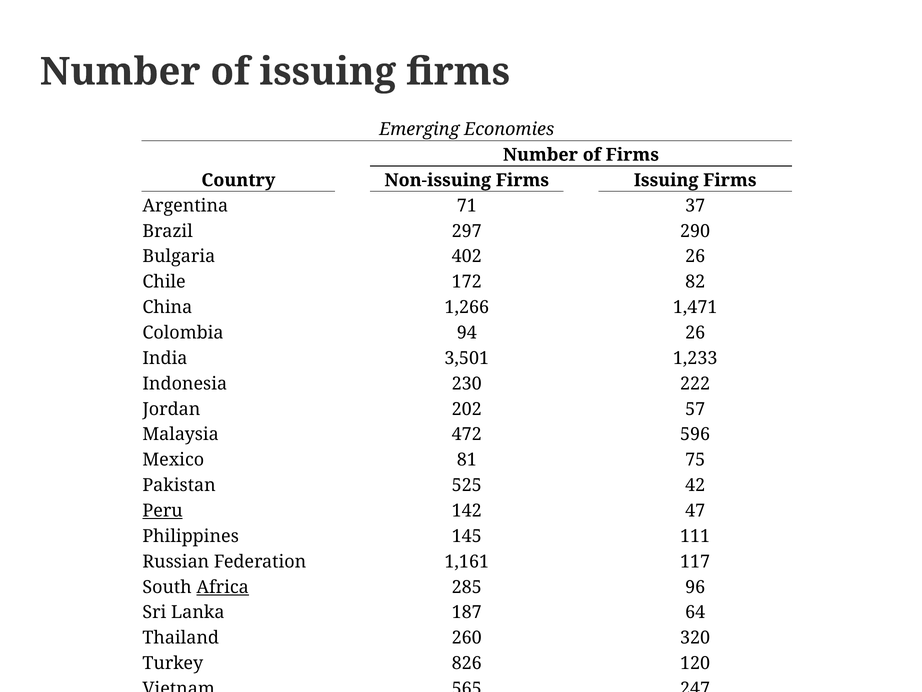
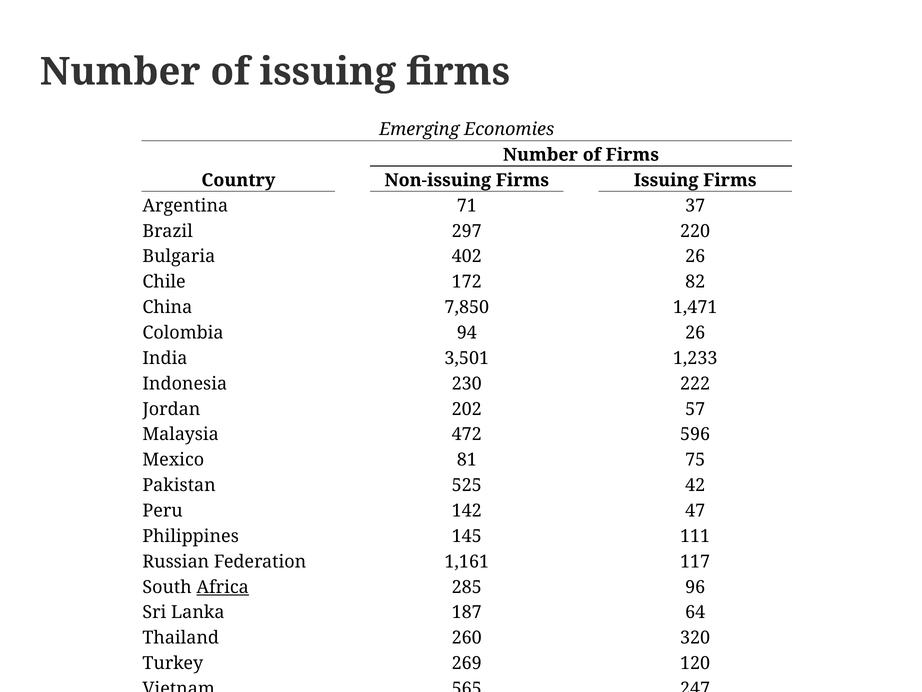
290: 290 -> 220 (695, 231)
1,266: 1,266 -> 7,850 (467, 307)
Peru underline: present -> none (163, 510)
826: 826 -> 269 (467, 663)
